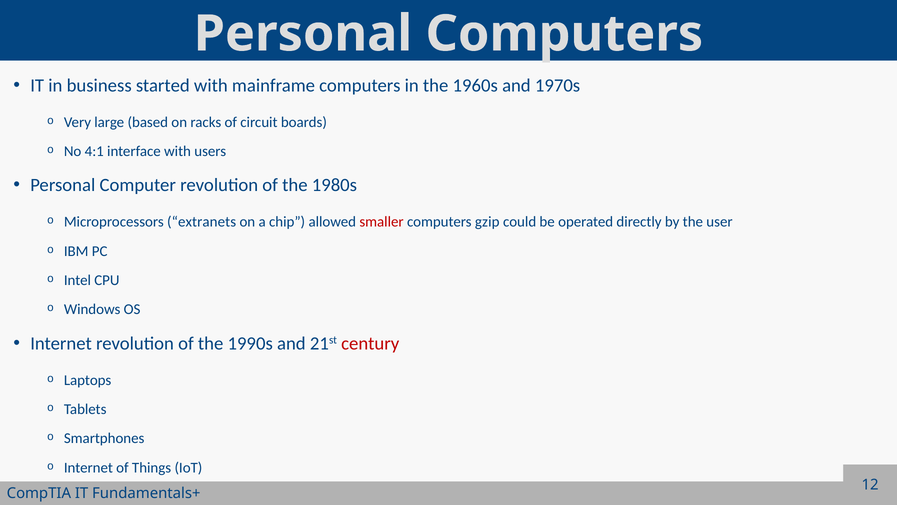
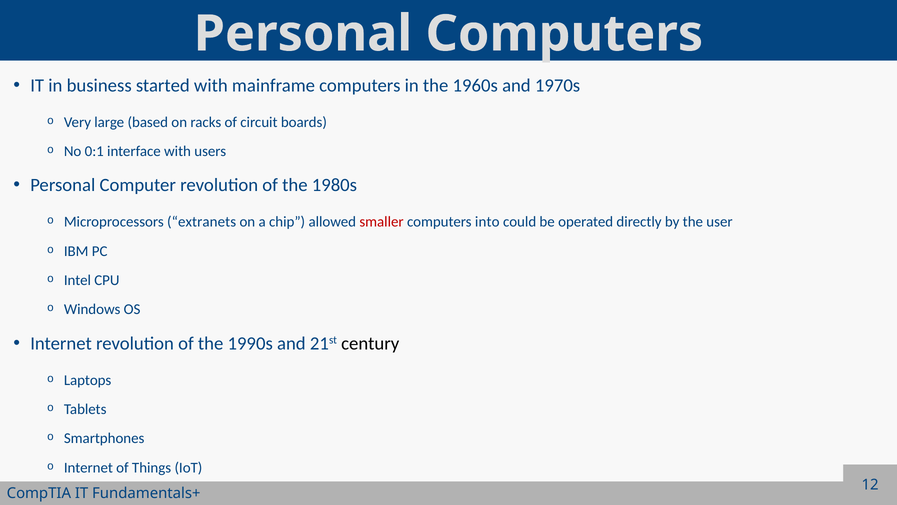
4:1: 4:1 -> 0:1 (94, 151)
gzip: gzip -> into (487, 222)
century colour: red -> black (370, 343)
